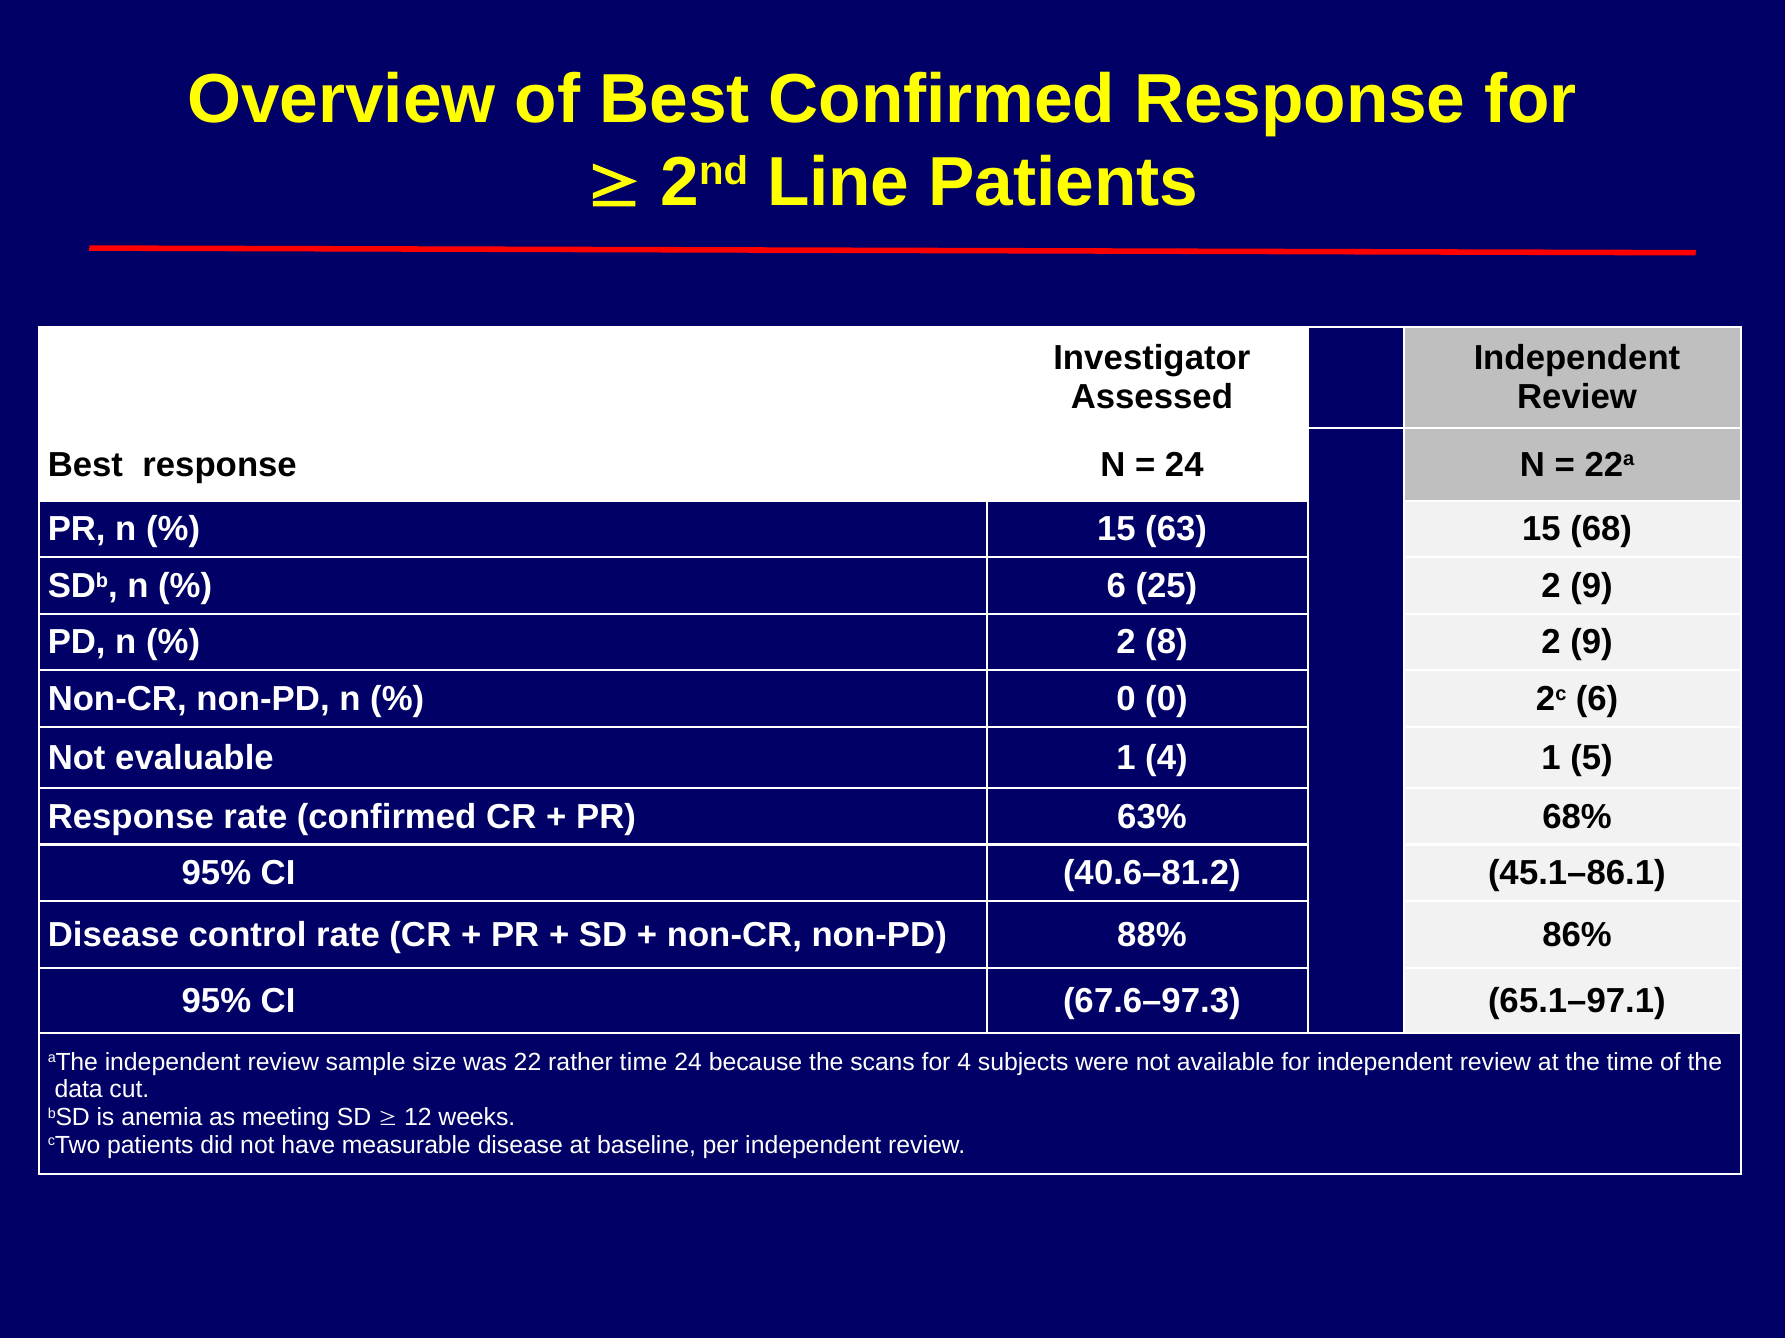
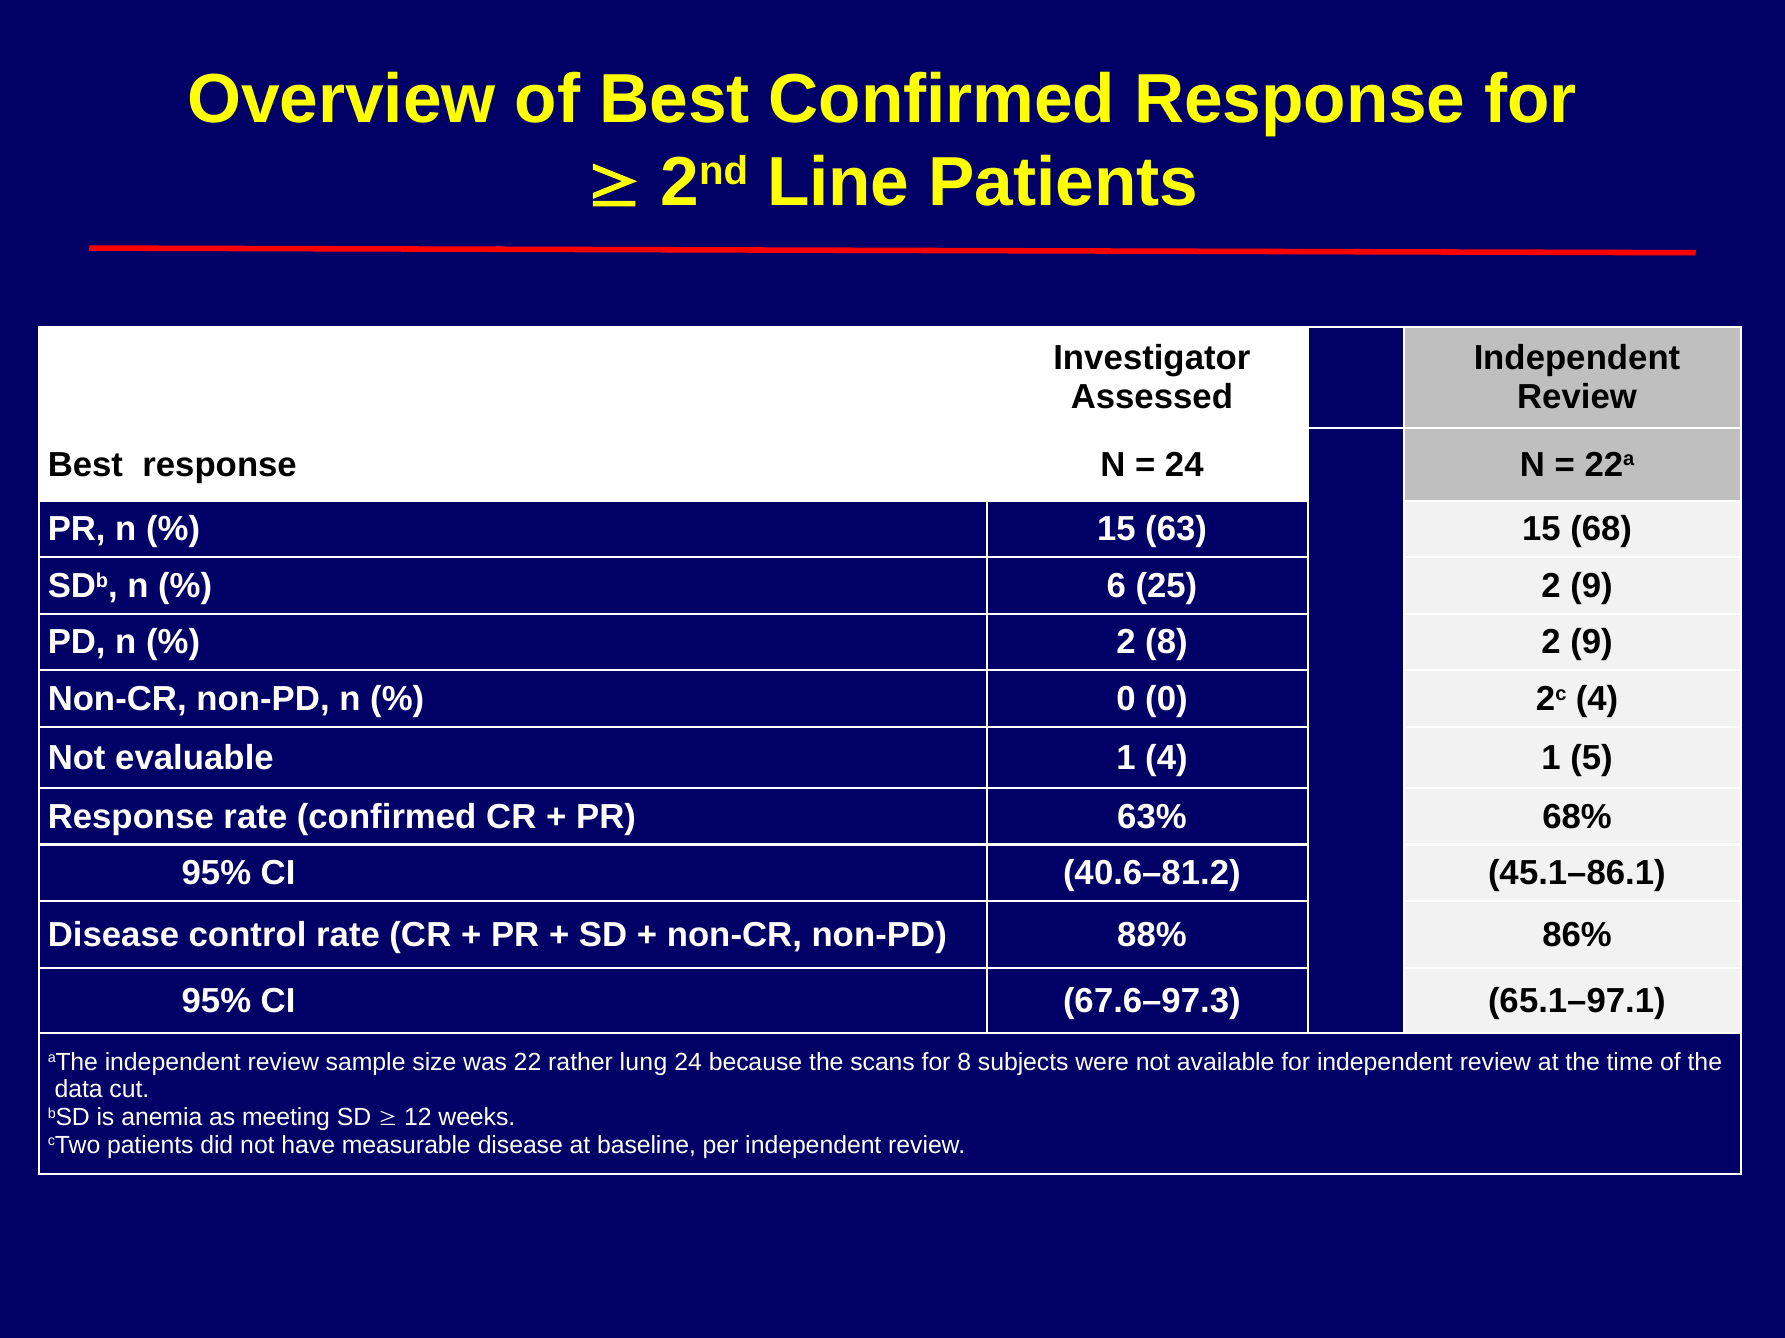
2c 6: 6 -> 4 (1597, 699)
rather time: time -> lung (644, 1063)
for 4: 4 -> 8 (964, 1063)
